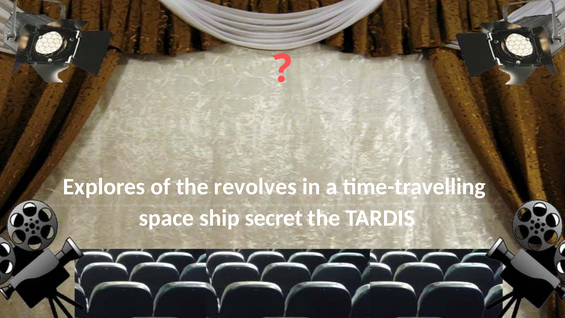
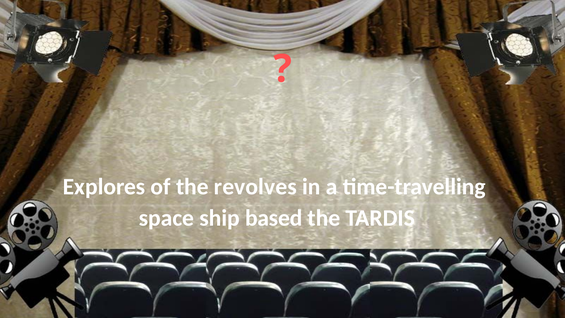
secret: secret -> based (274, 218)
